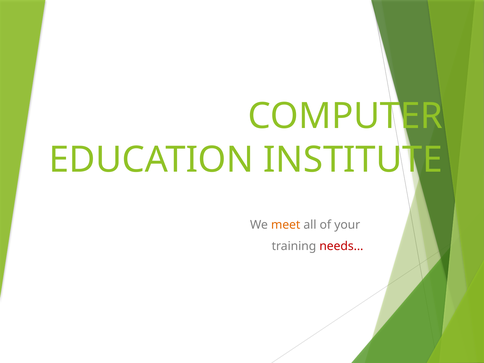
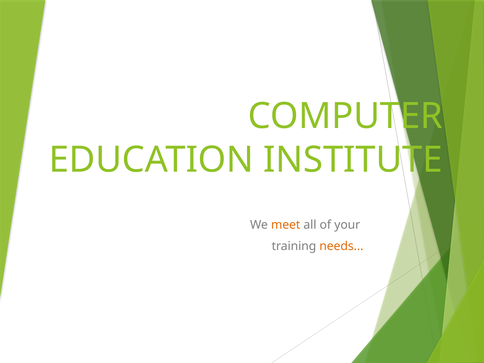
needs colour: red -> orange (341, 246)
